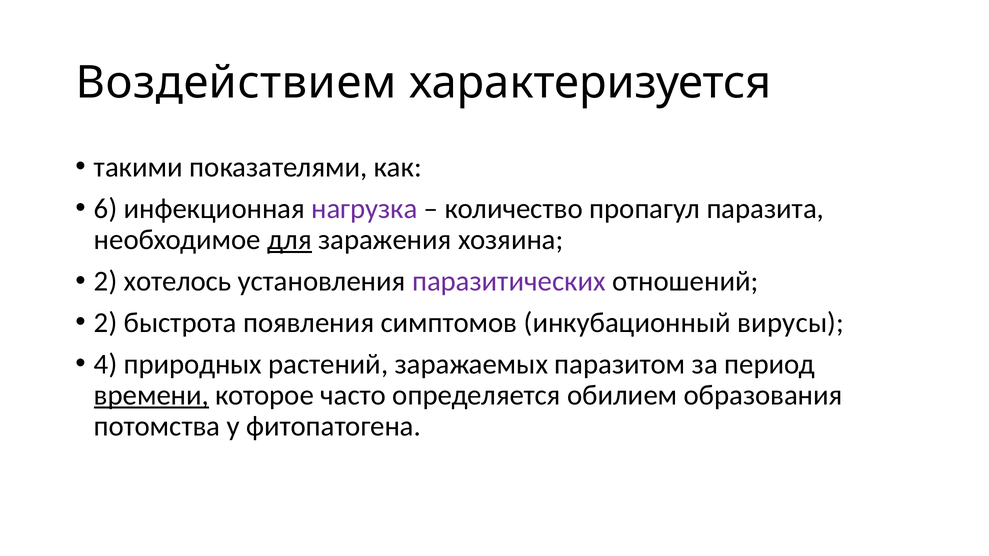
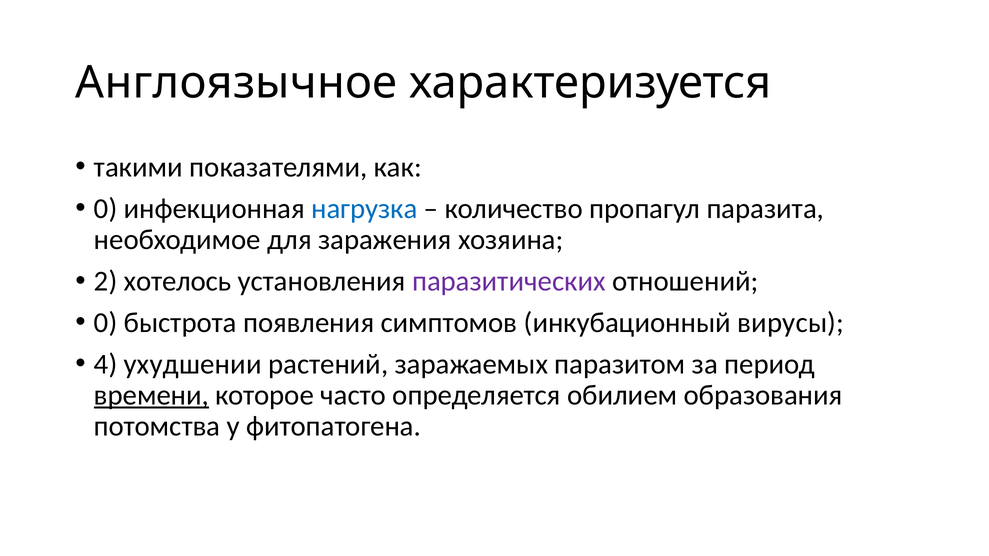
Воздействием: Воздействием -> Англоязычное (236, 83)
6: 6 -> 0 (106, 209)
нагрузка colour: purple -> blue (364, 209)
для underline: present -> none (290, 240)
2: 2 -> 0 (106, 323)
природных: природных -> ухудшении (193, 364)
